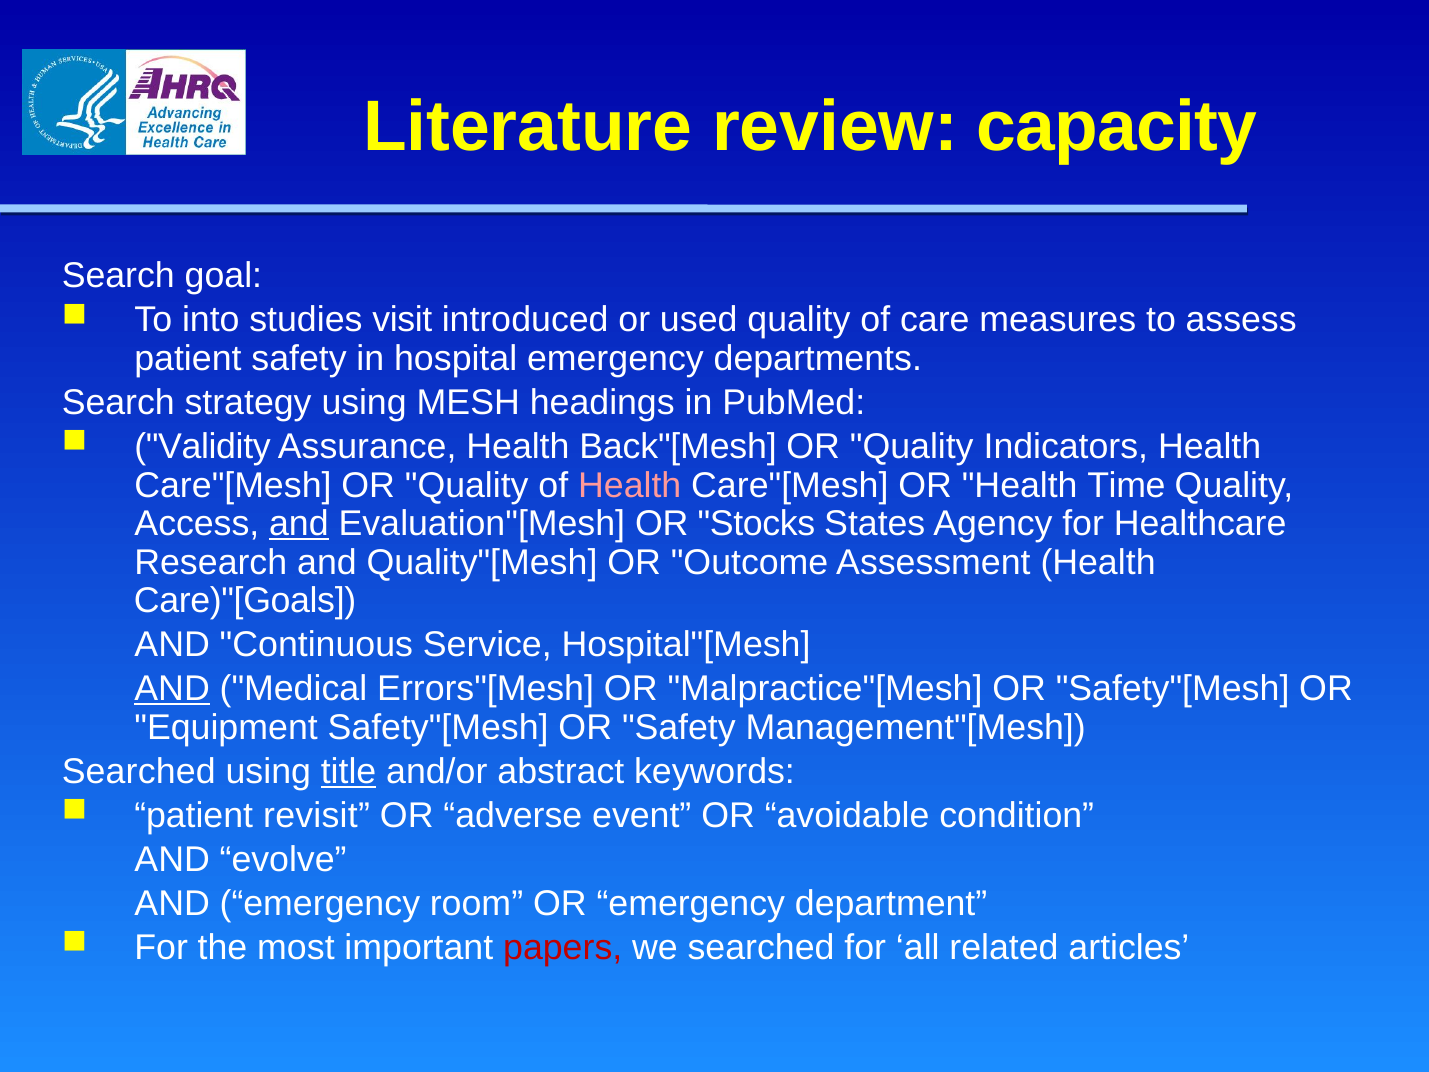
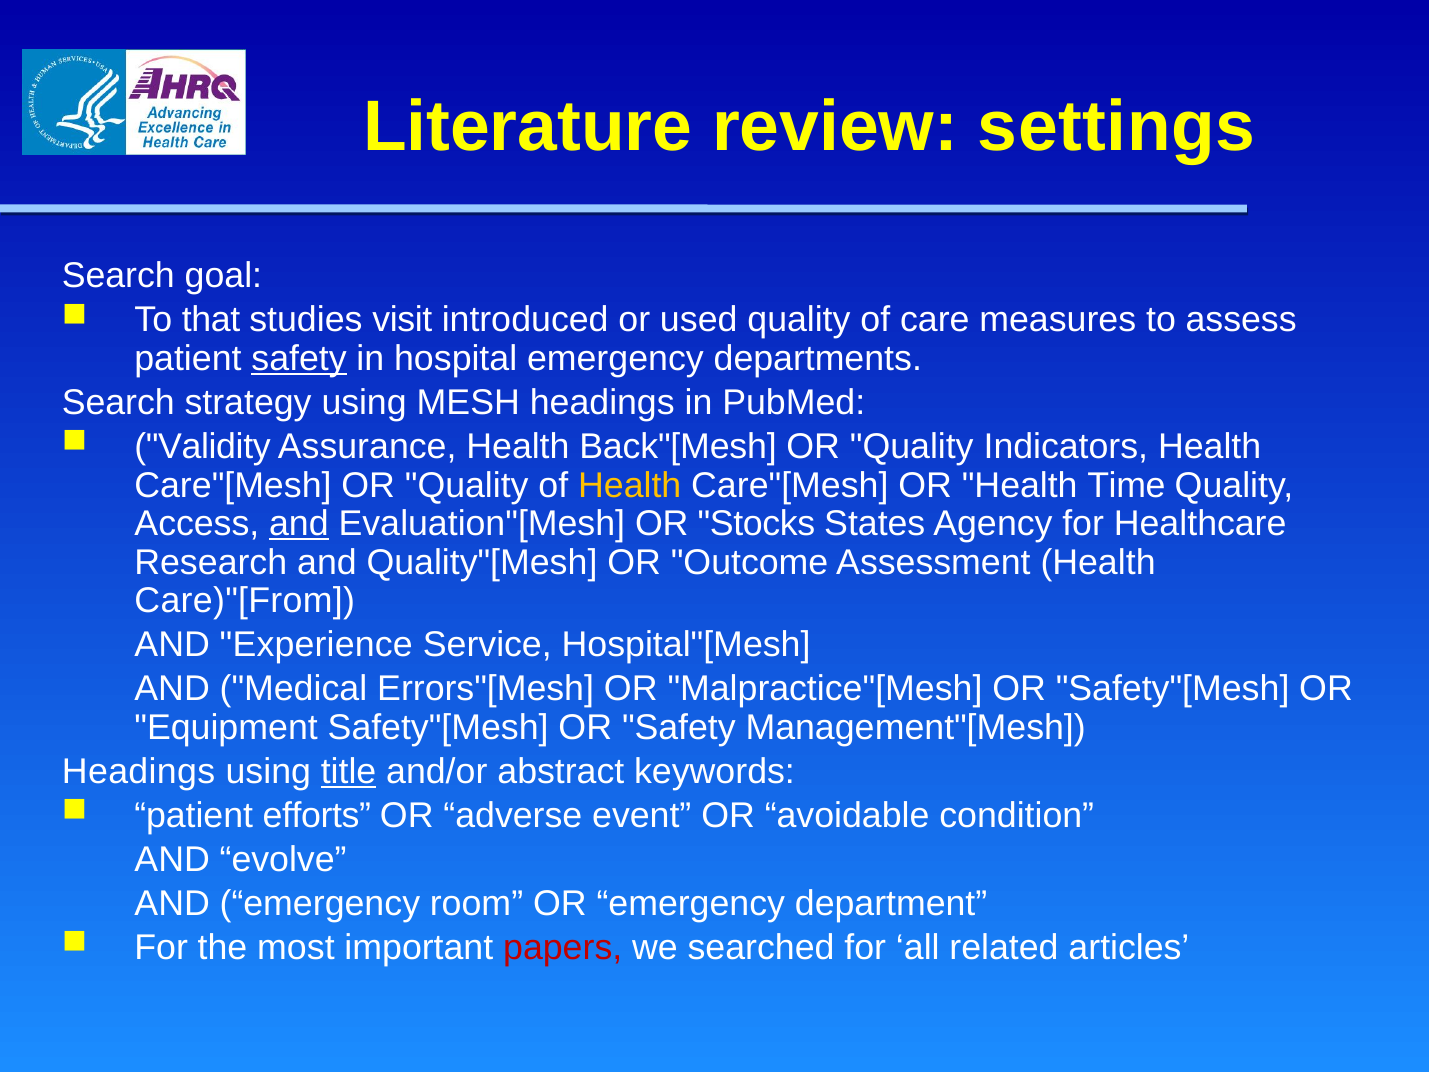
capacity: capacity -> settings (1117, 127)
into: into -> that (211, 320)
safety underline: none -> present (299, 359)
Health colour: pink -> yellow (630, 485)
Care)"[Goals: Care)"[Goals -> Care)"[From (245, 601)
Continuous: Continuous -> Experience (316, 645)
AND underline: present -> none (172, 689)
Searched: Searched -> Headings (139, 771)
revisit: revisit -> efforts (317, 815)
